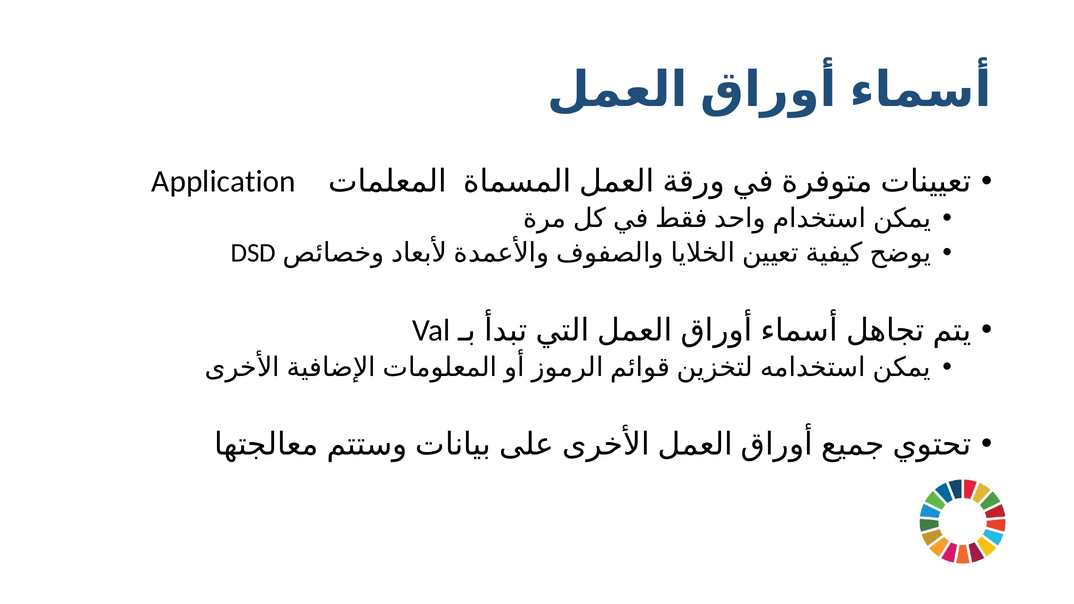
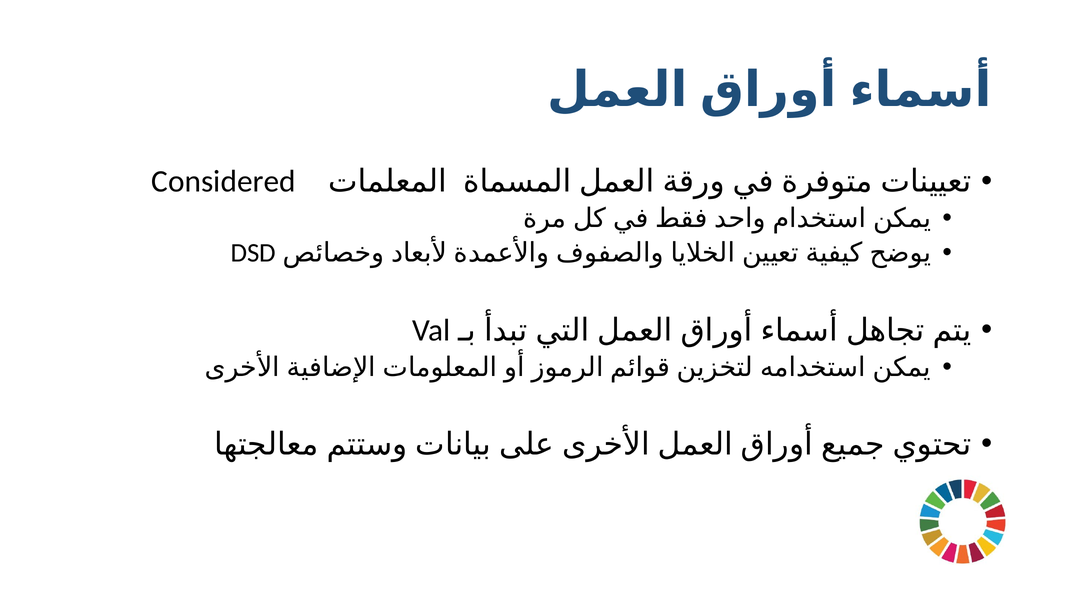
Application: Application -> Considered (224, 182)
